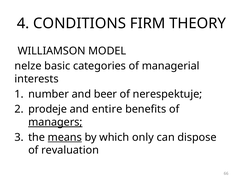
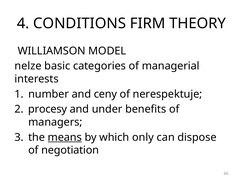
beer: beer -> ceny (105, 94)
prodeje: prodeje -> procesy (48, 109)
entire: entire -> under (107, 109)
managers underline: present -> none (55, 122)
revaluation: revaluation -> negotiation (70, 150)
